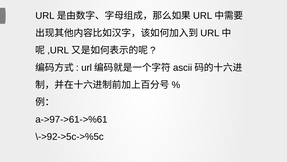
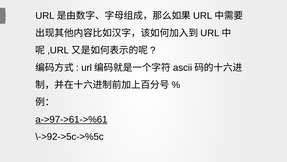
a->97->61->%61 underline: none -> present (71, 119)
